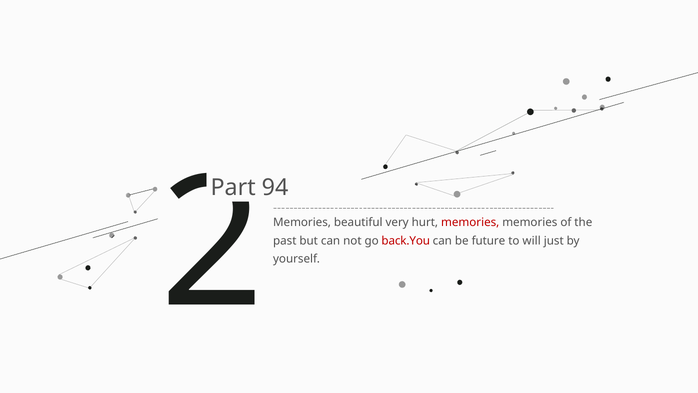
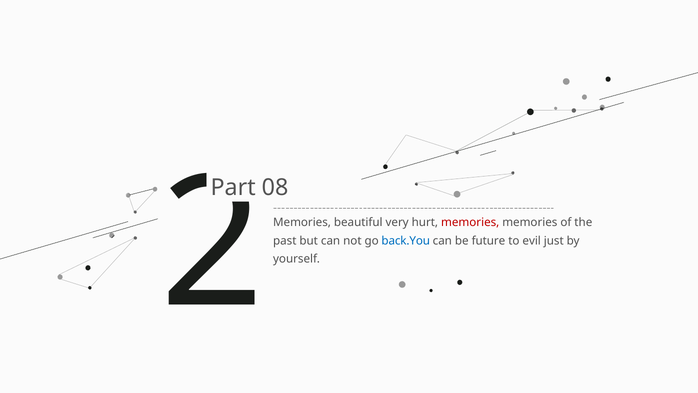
94: 94 -> 08 (275, 188)
back.You colour: red -> blue (406, 241)
will: will -> evil (532, 241)
